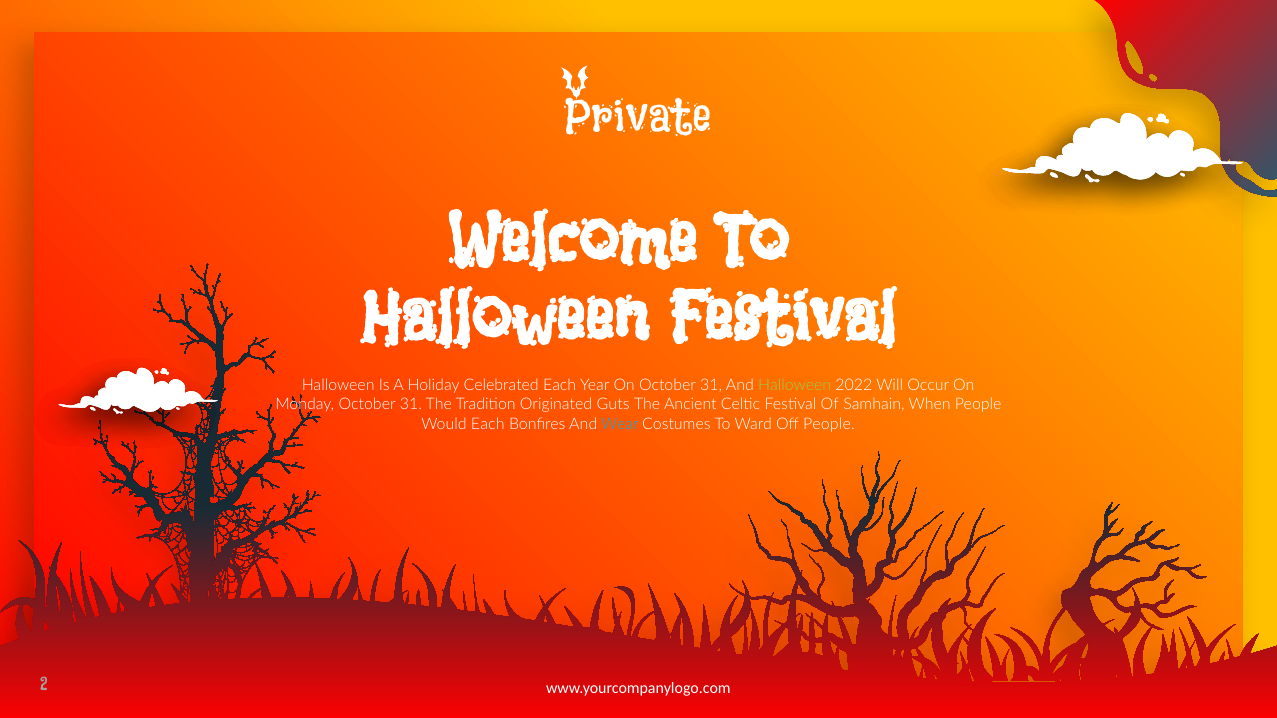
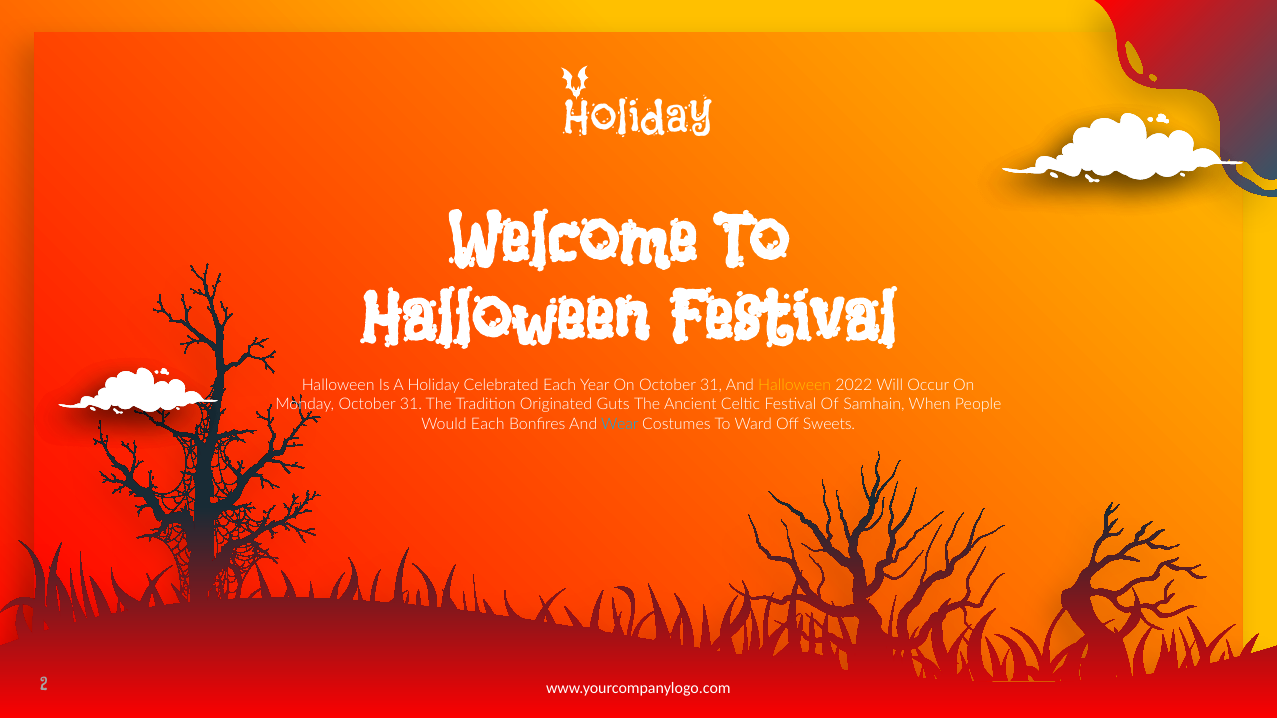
Private: Private -> Holiday (638, 119)
Halloween colour: light green -> yellow (795, 386)
Off People: People -> Sweets (829, 424)
